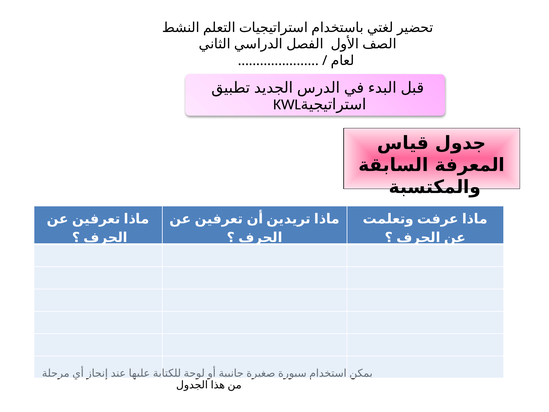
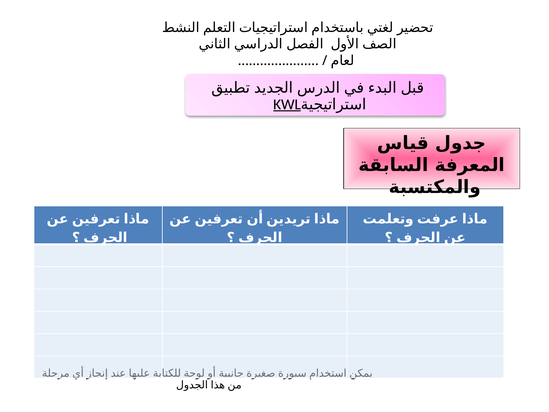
KWL underline: none -> present (287, 104)
